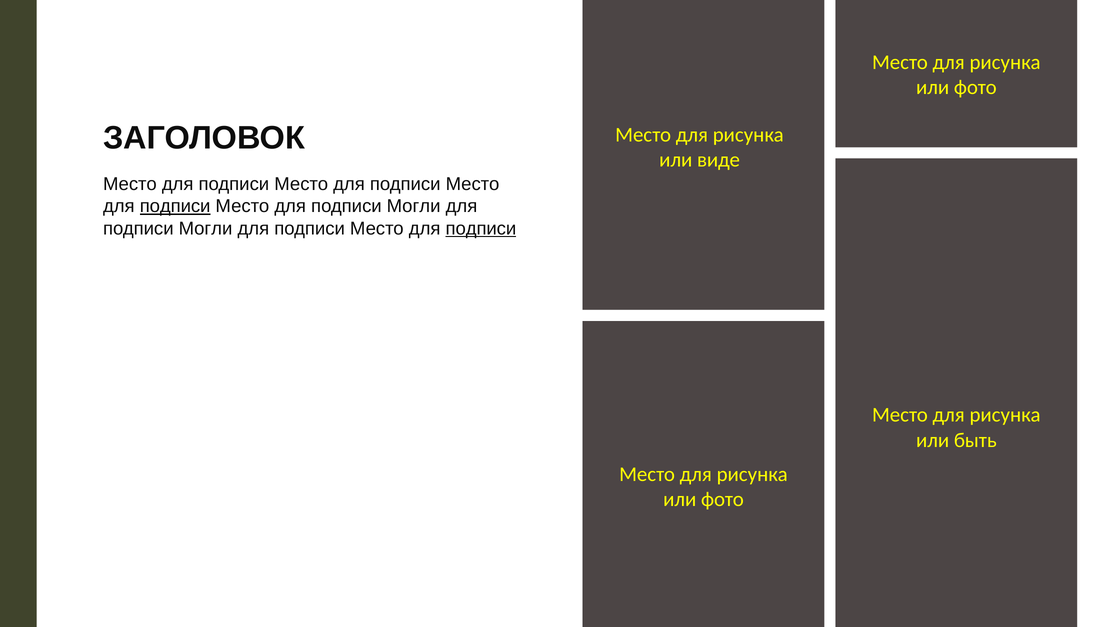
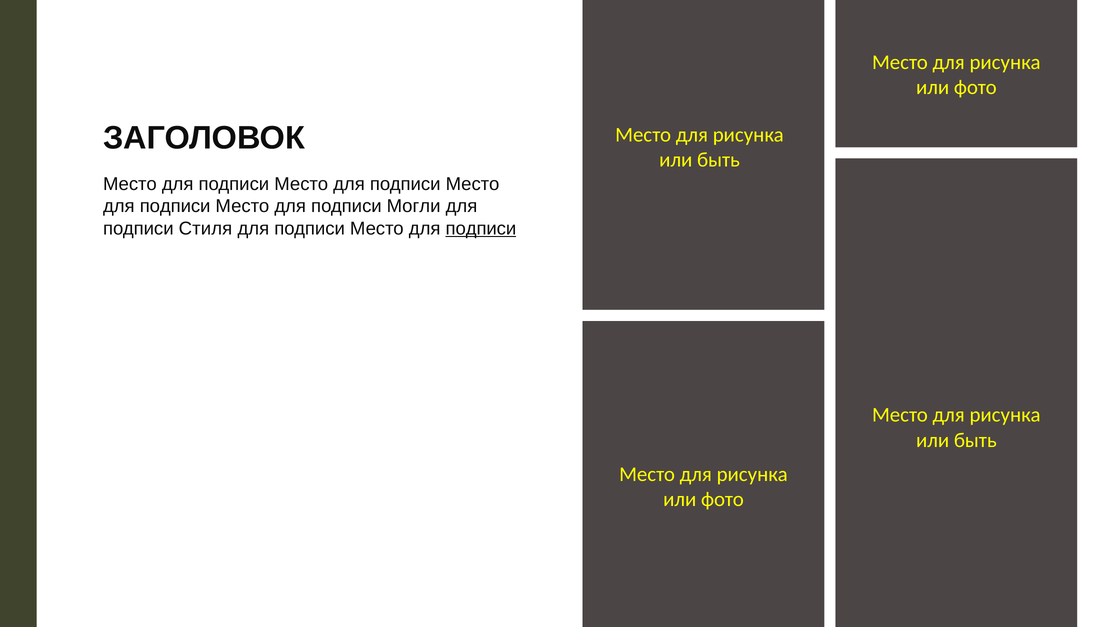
виде: виде -> быть (718, 160)
подписи underline: present -> none (175, 206)
Могли: Могли -> Стиля (205, 228)
